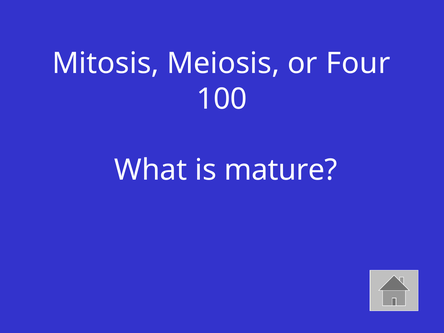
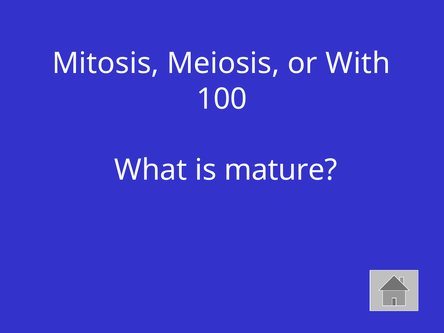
Four: Four -> With (358, 63)
